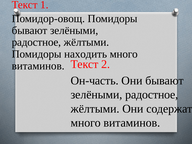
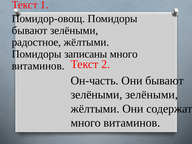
находить: находить -> записаны (86, 54)
радостное: радостное -> зелёными (152, 95)
